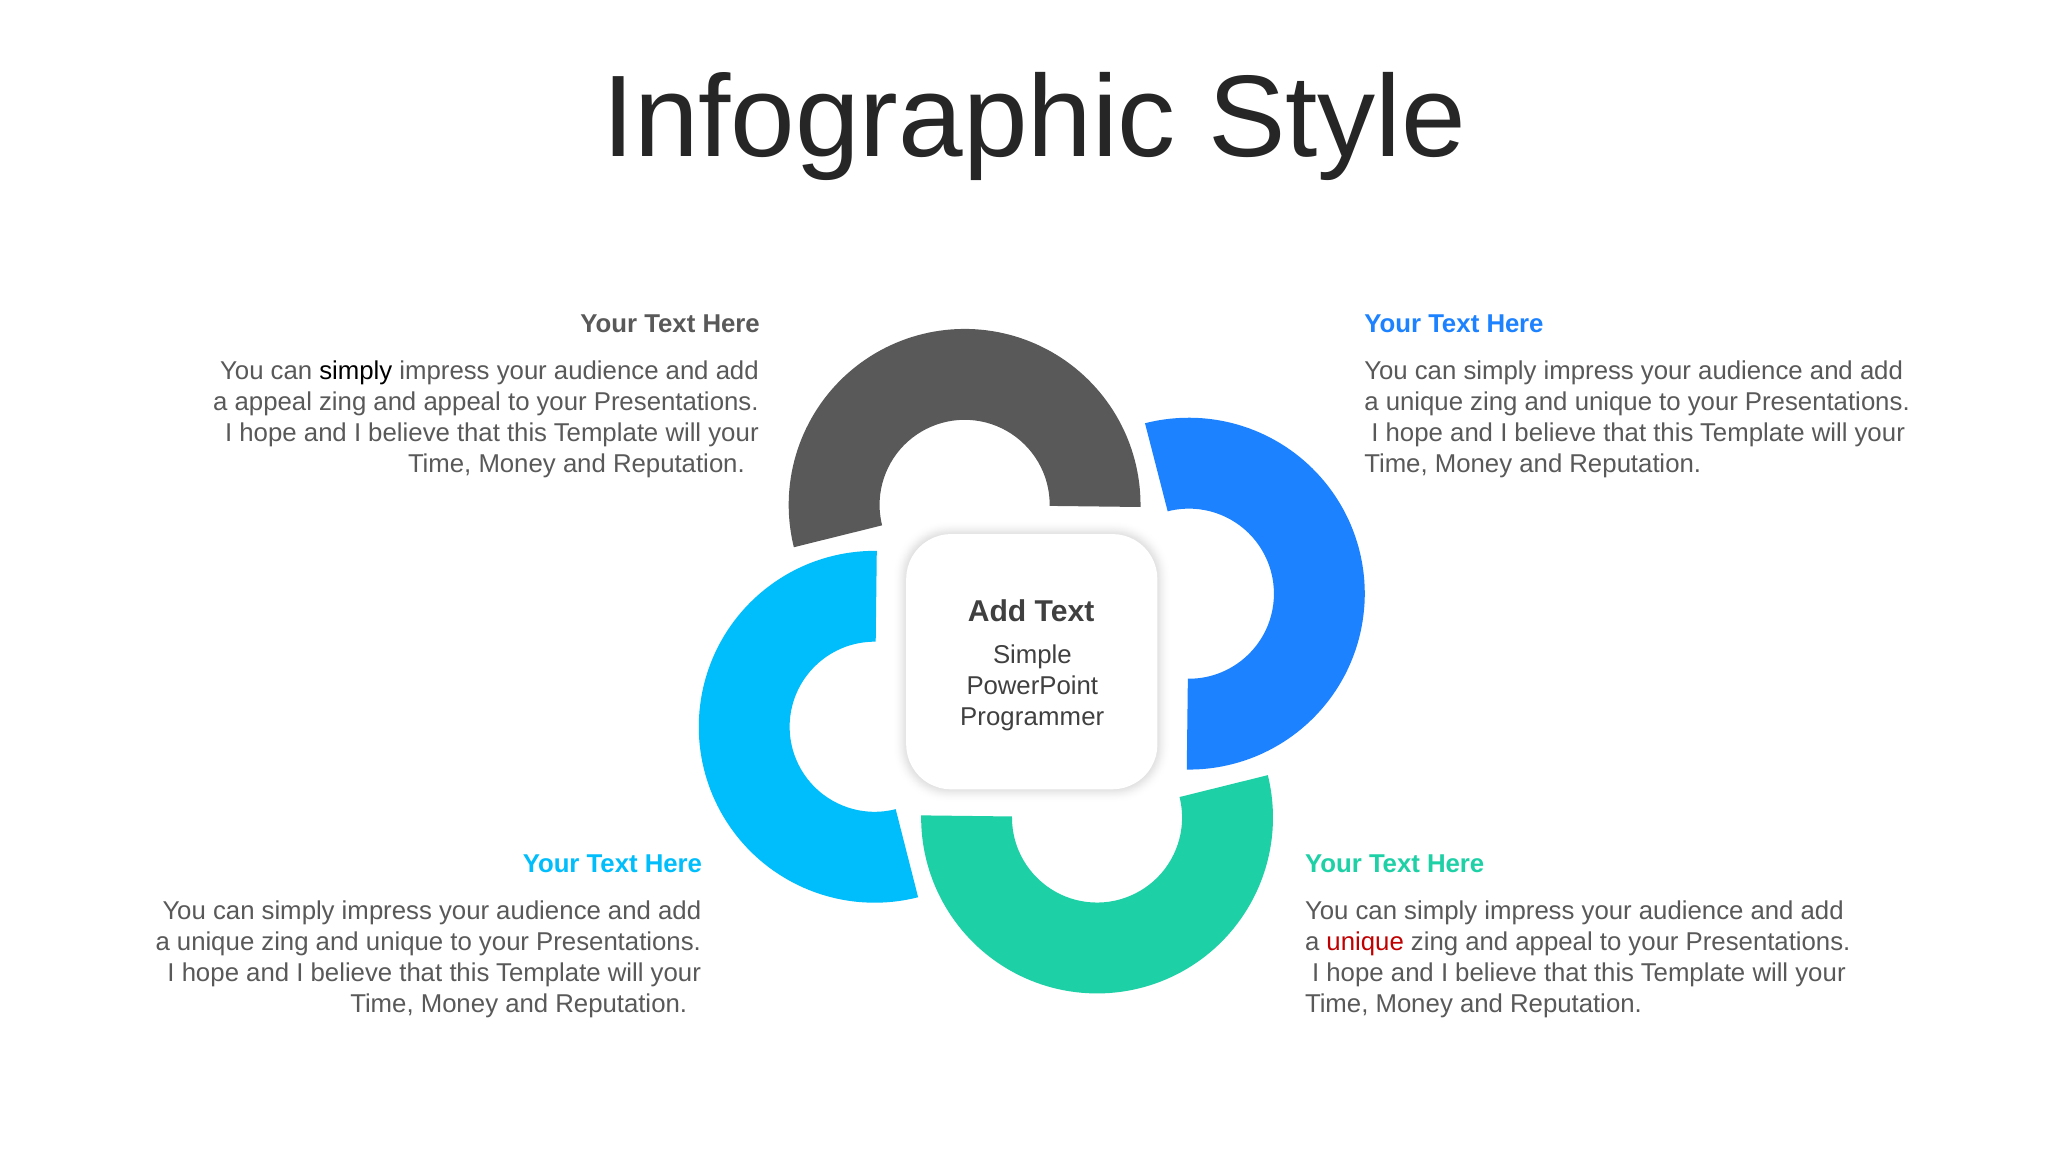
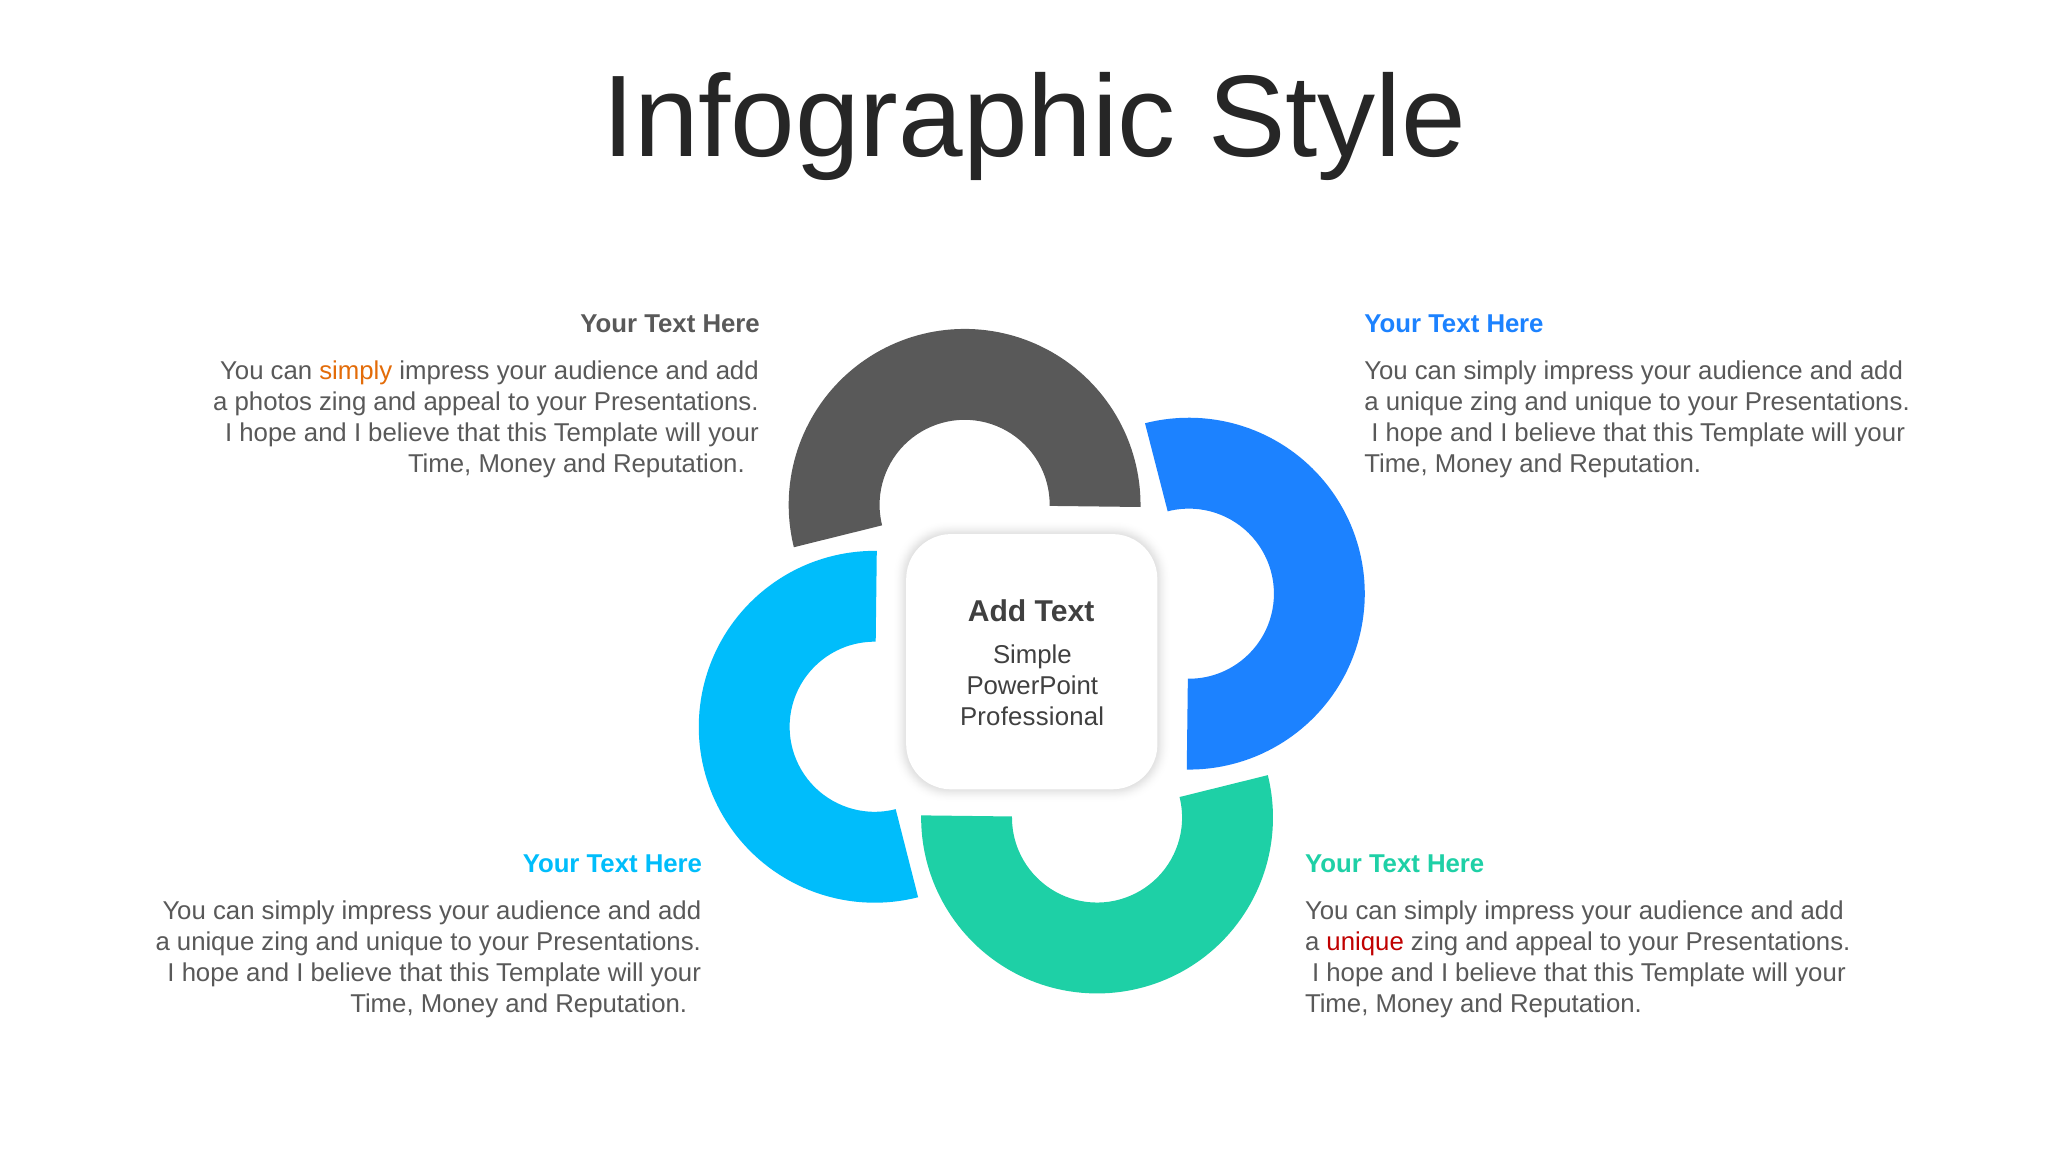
simply colour: black -> orange (356, 371)
a appeal: appeal -> photos (273, 402)
Programmer: Programmer -> Professional (1032, 717)
